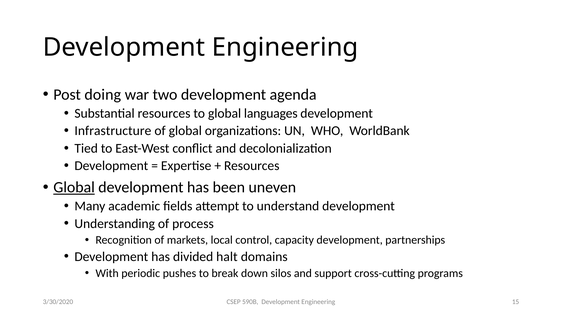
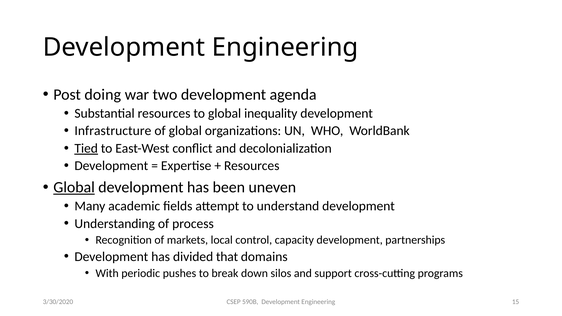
languages: languages -> inequality (271, 113)
Tied underline: none -> present (86, 148)
halt: halt -> that (227, 257)
